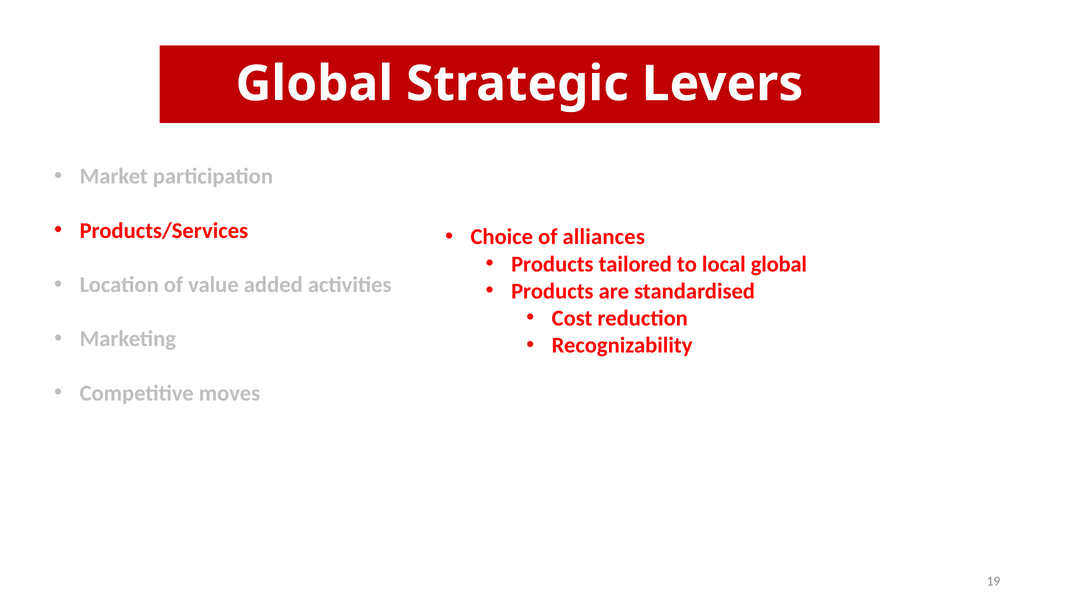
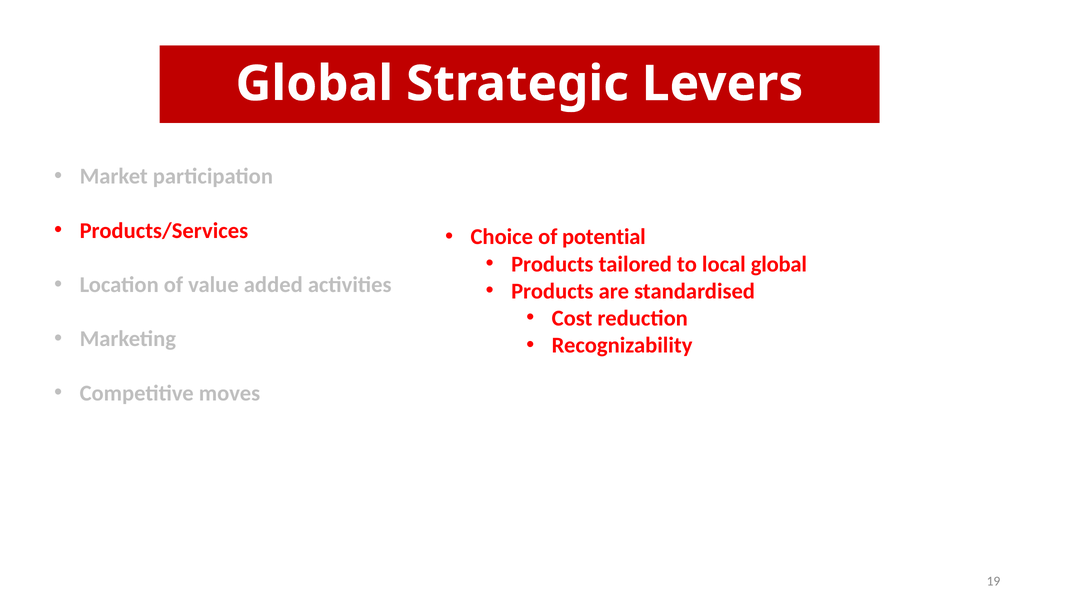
alliances: alliances -> potential (604, 237)
